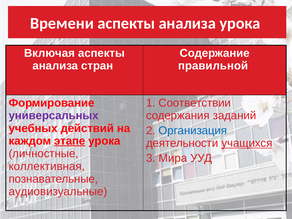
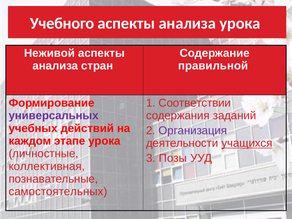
Времени: Времени -> Учебного (62, 23)
Включая: Включая -> Неживой (49, 53)
Организация colour: blue -> purple (193, 131)
этапе underline: present -> none (70, 141)
Мира: Мира -> Позы (173, 158)
аудиовизуальные: аудиовизуальные -> самостоятельных (58, 192)
